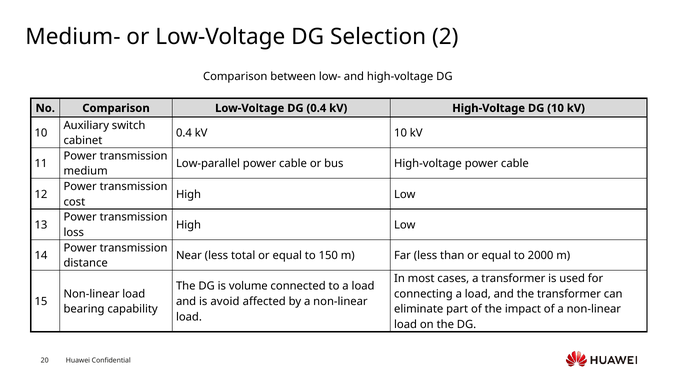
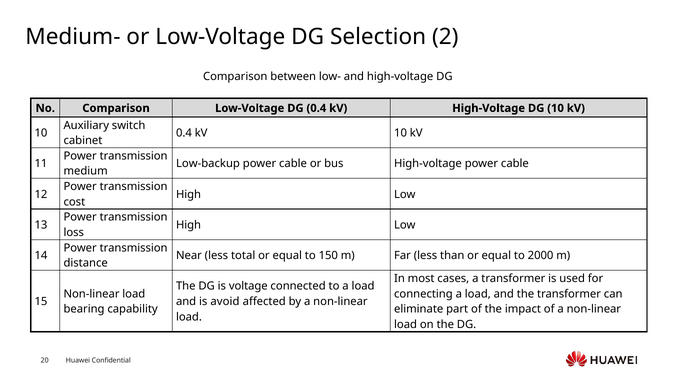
Low-parallel: Low-parallel -> Low-backup (208, 164)
volume: volume -> voltage (248, 286)
